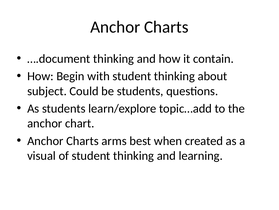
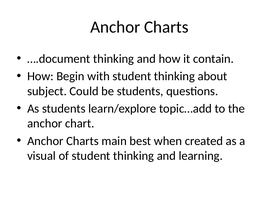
arms: arms -> main (114, 140)
